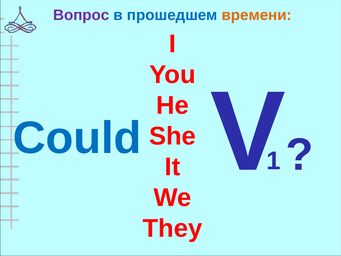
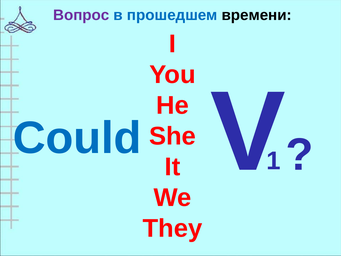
времени colour: orange -> black (257, 15)
